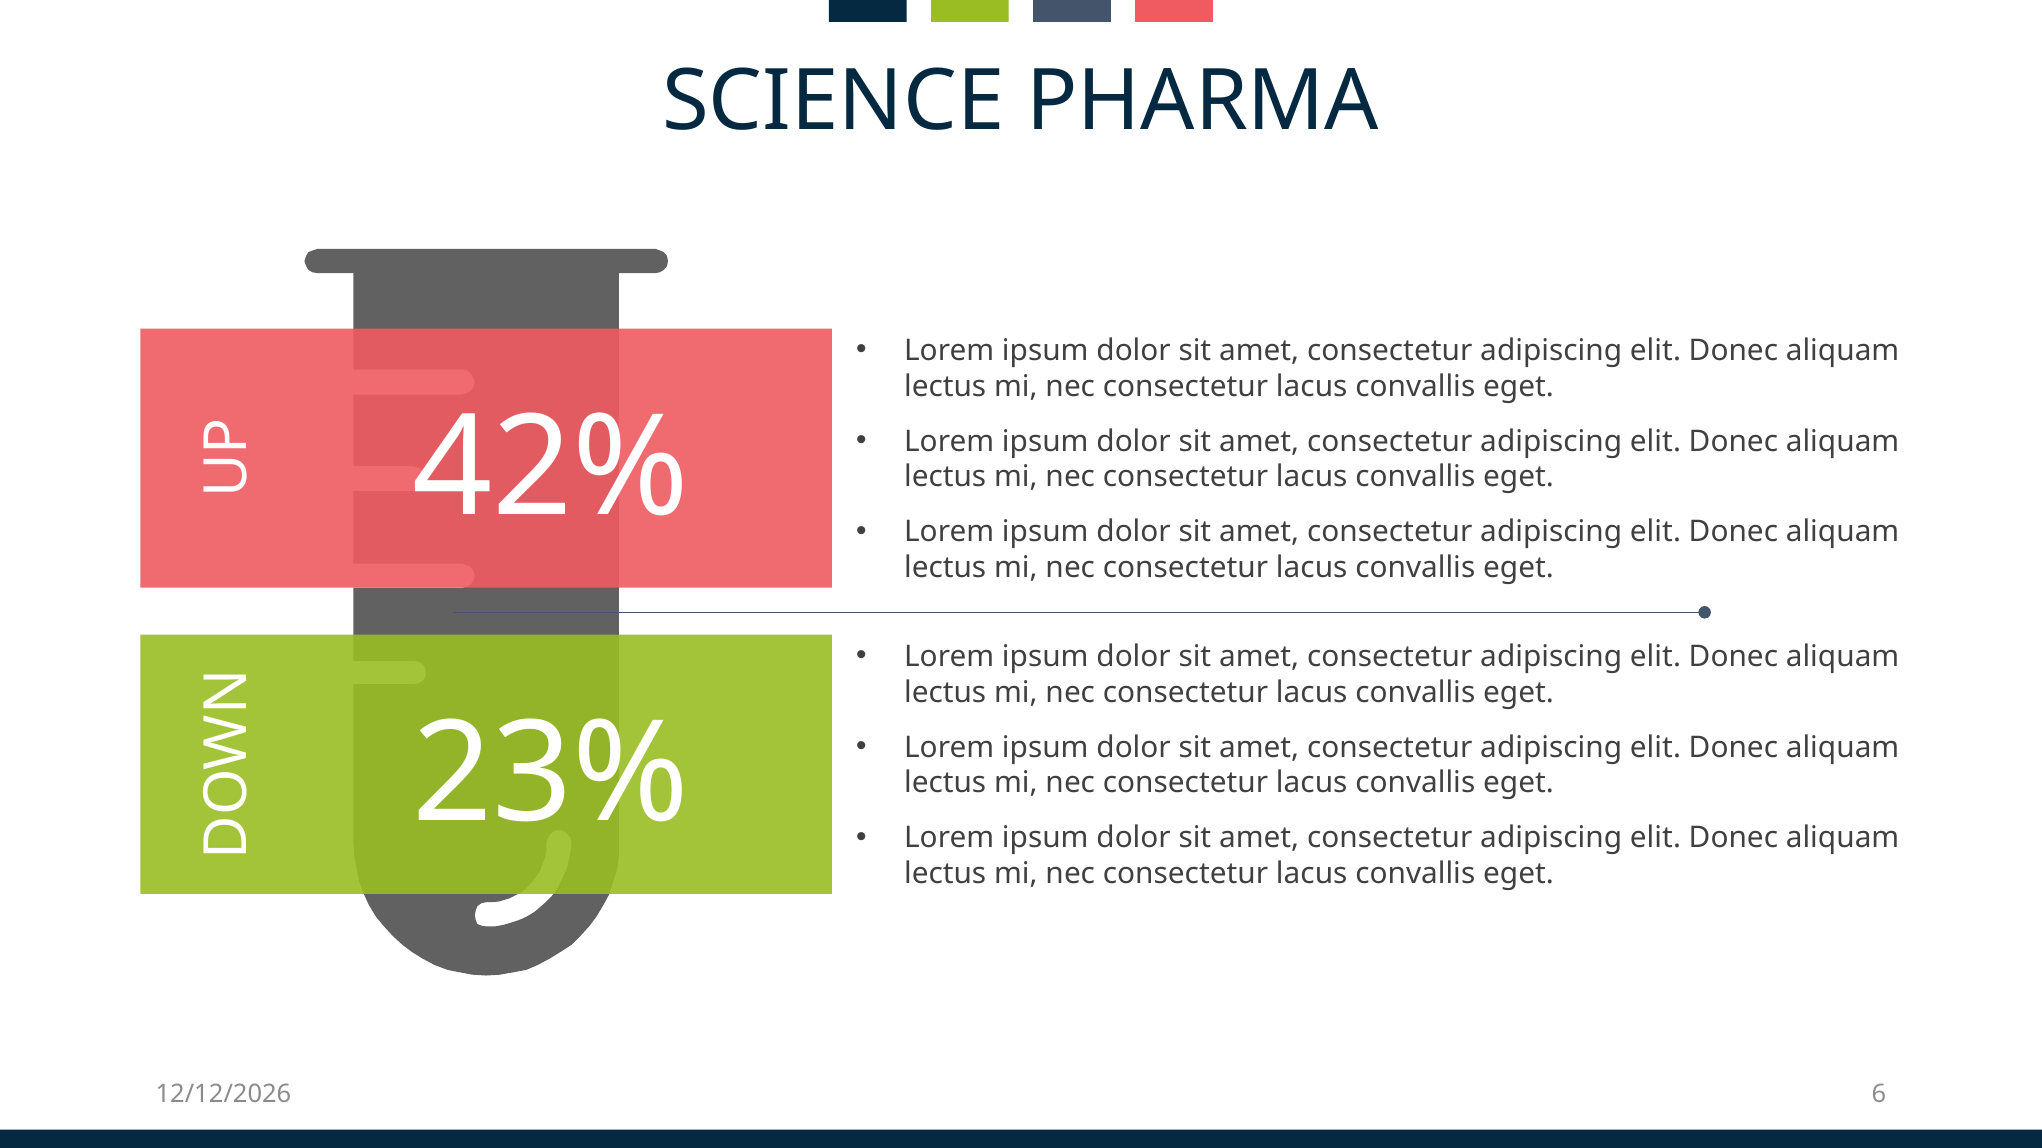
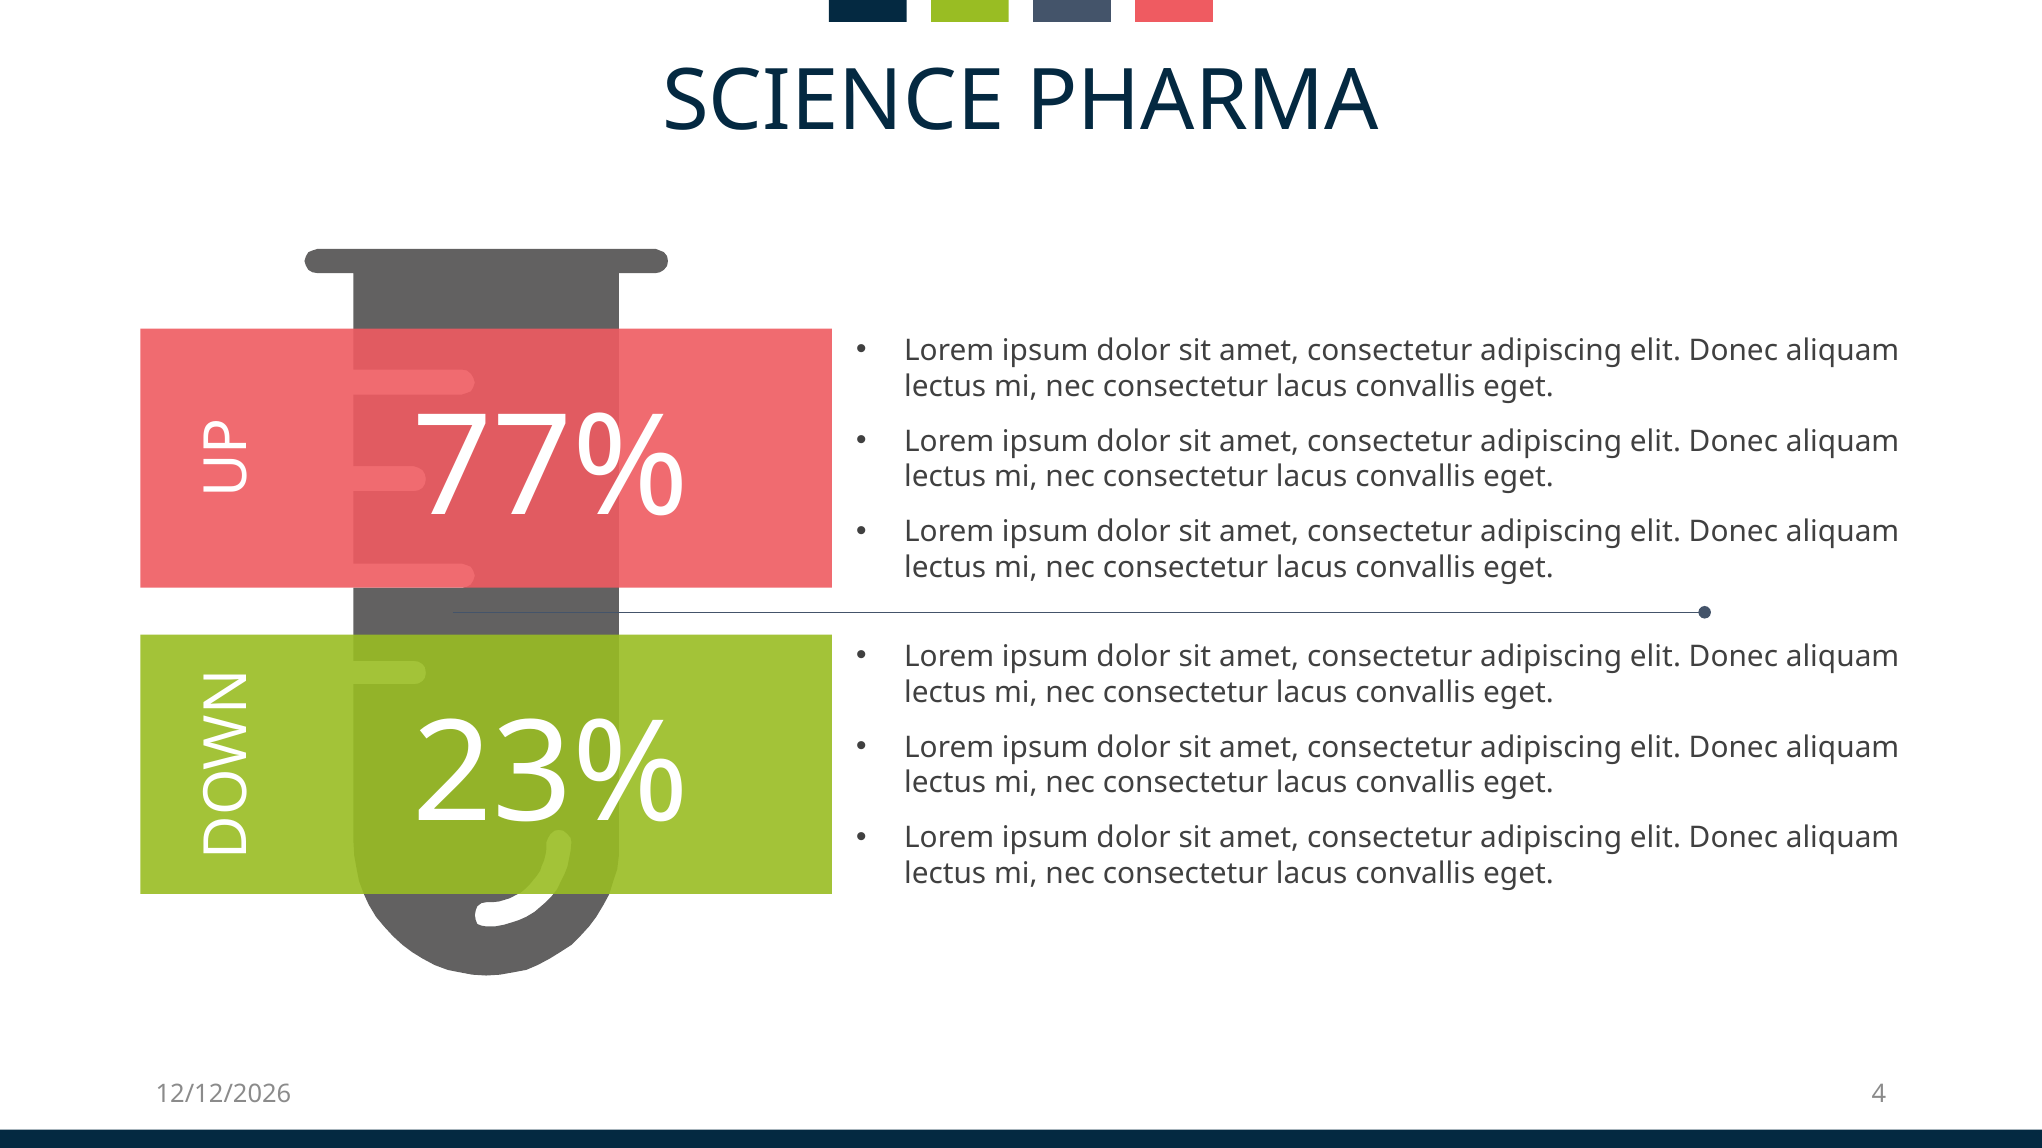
42%: 42% -> 77% (551, 468)
6: 6 -> 4 (1879, 1095)
